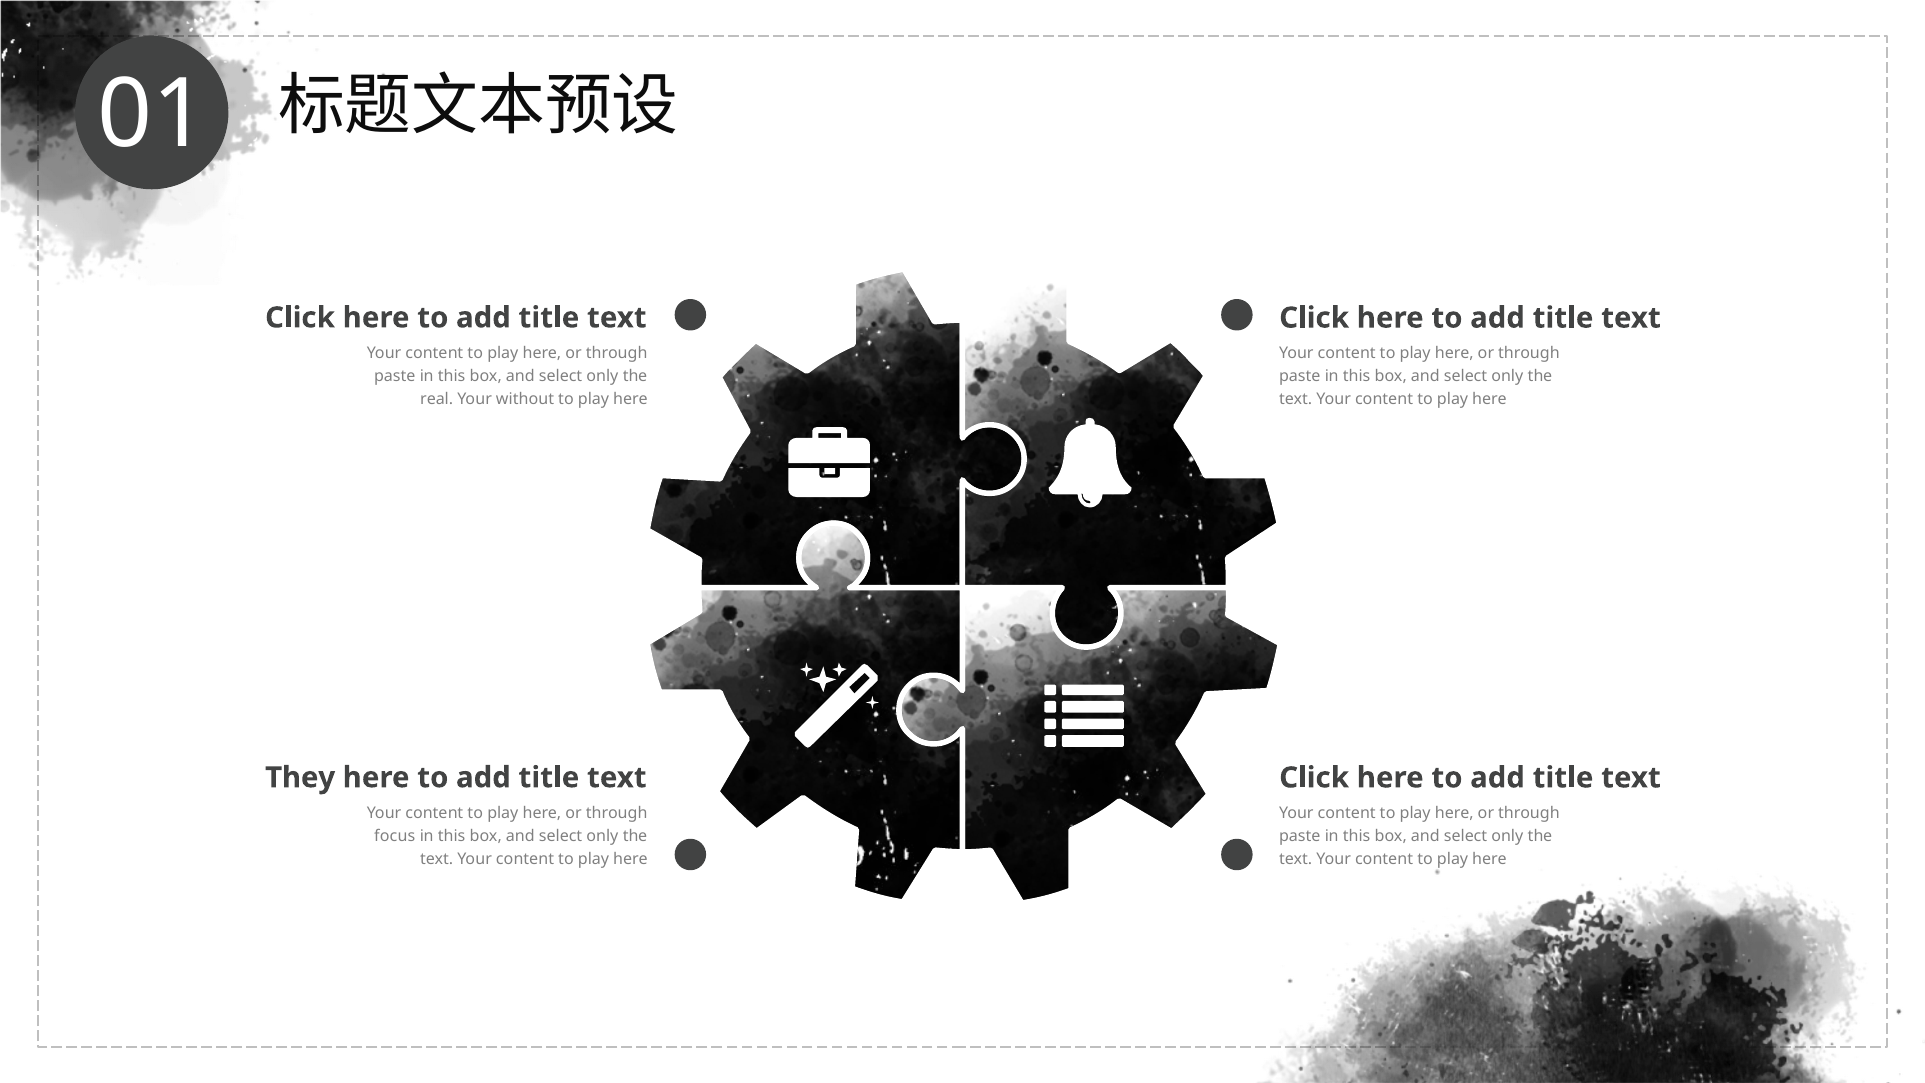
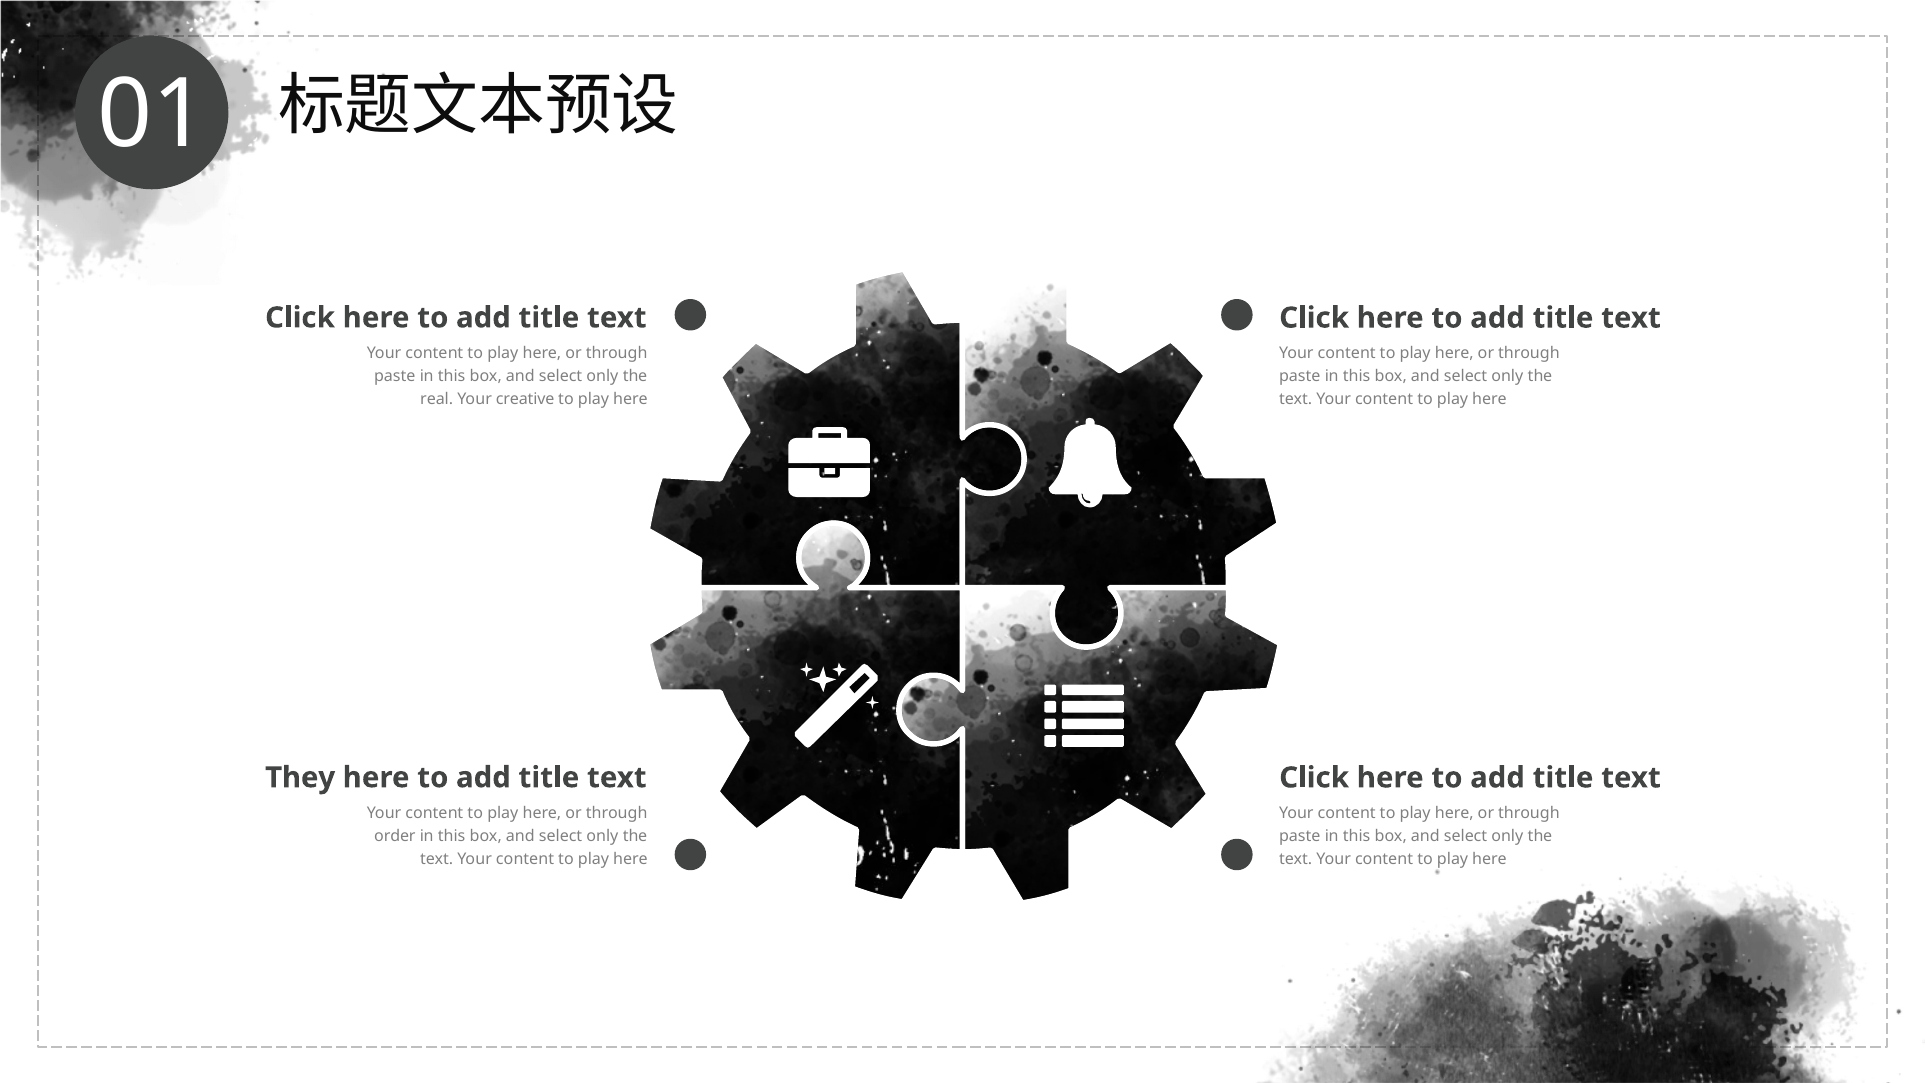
without: without -> creative (525, 399)
focus: focus -> order (395, 836)
